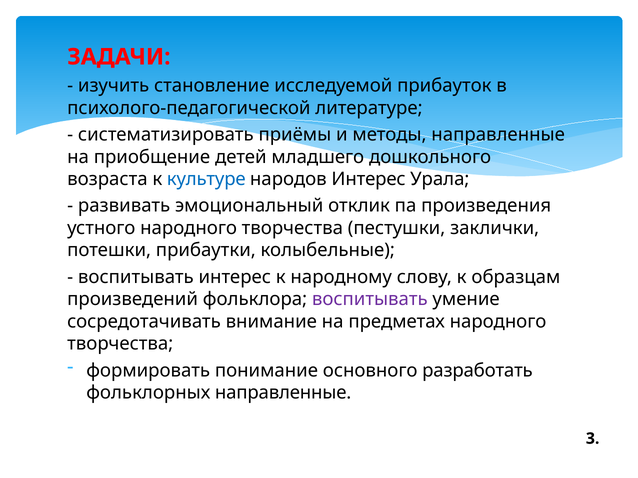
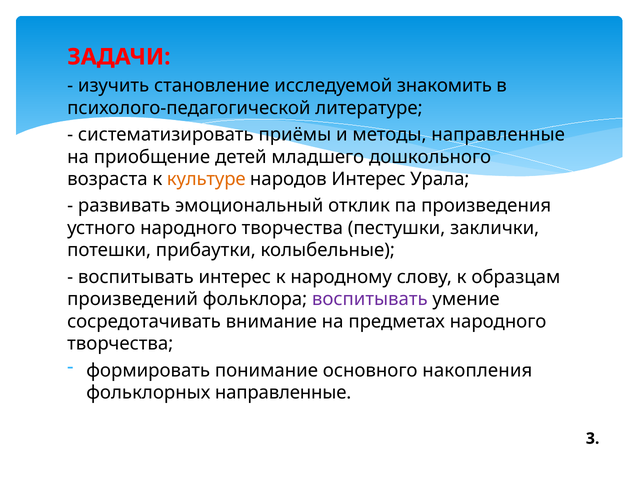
прибауток: прибауток -> знакомить (444, 86)
культуре colour: blue -> orange (206, 179)
разработать: разработать -> накопления (477, 371)
